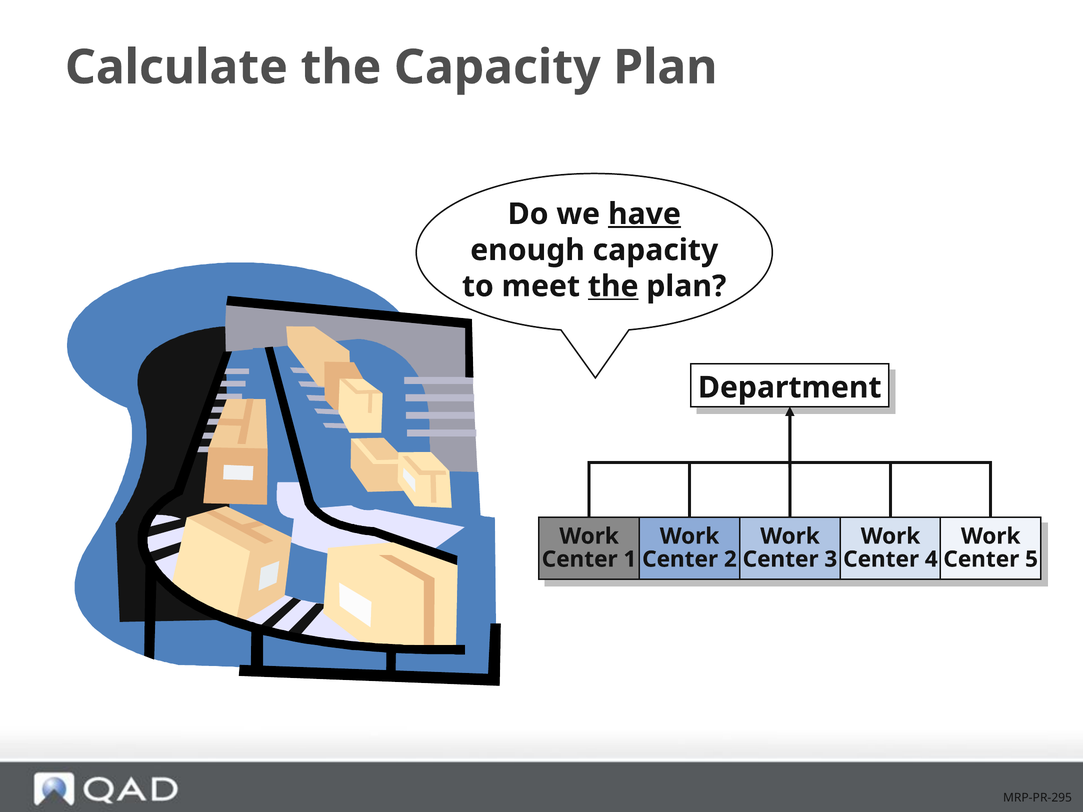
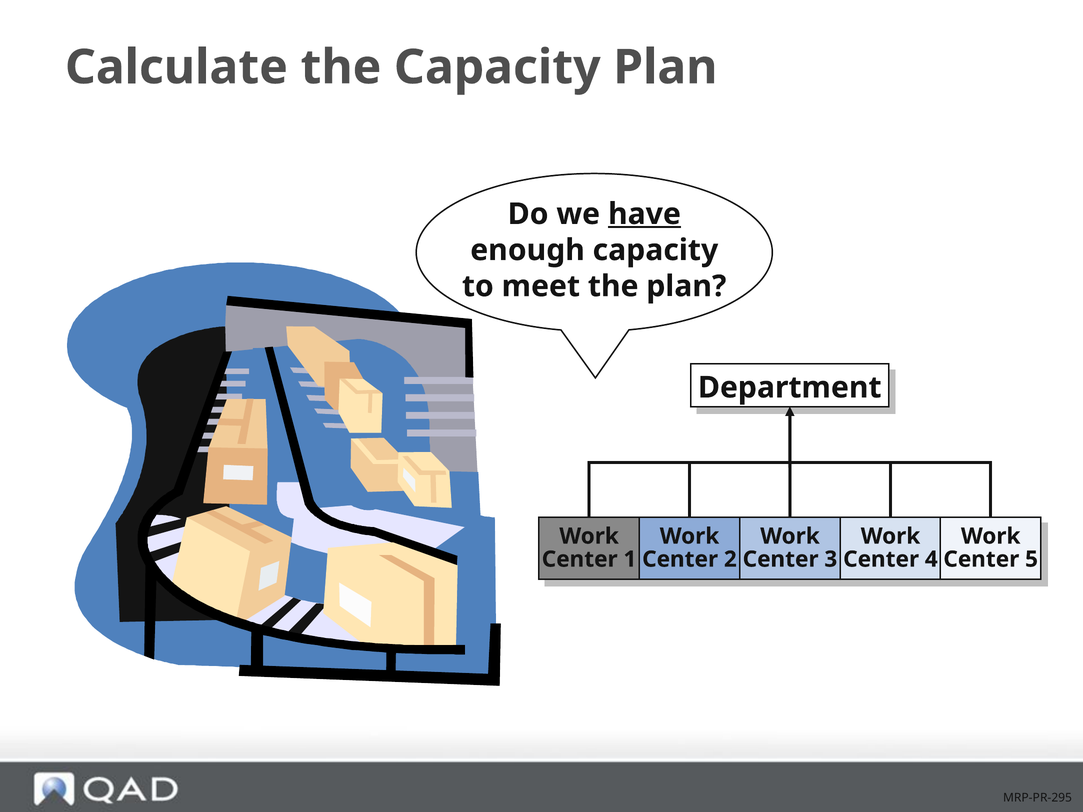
the underline: present -> none (613, 286)
